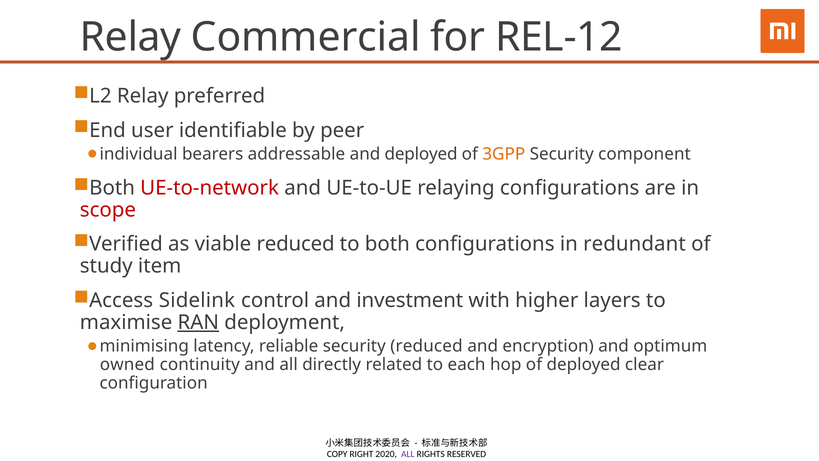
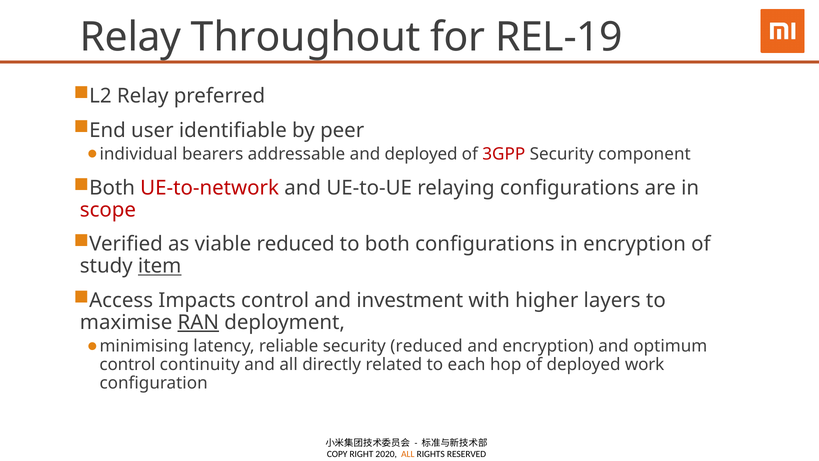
Commercial: Commercial -> Throughout (306, 37)
REL-12: REL-12 -> REL-19 (559, 37)
3GPP colour: orange -> red (504, 154)
in redundant: redundant -> encryption (635, 244)
item underline: none -> present (160, 266)
Sidelink: Sidelink -> Impacts (197, 300)
owned: owned -> control (127, 364)
clear: clear -> work (645, 364)
ALL colour: purple -> orange (408, 454)
